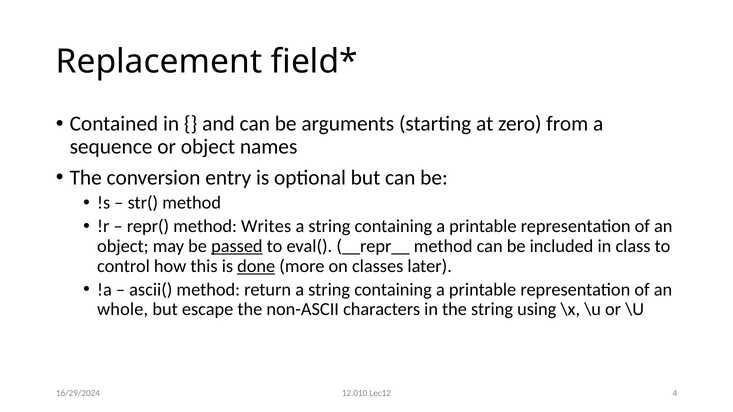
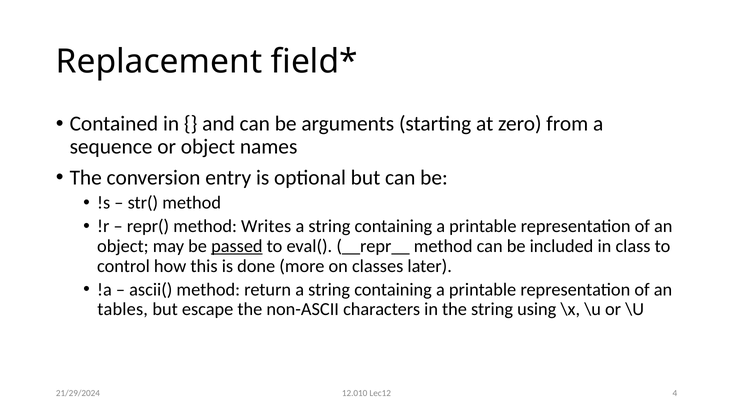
done underline: present -> none (256, 266)
whole: whole -> tables (123, 310)
16/29/2024: 16/29/2024 -> 21/29/2024 (78, 394)
